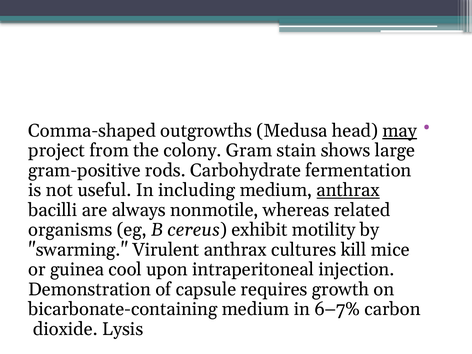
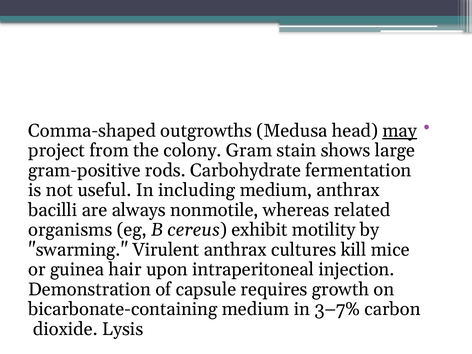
anthrax underline: present -> none (348, 190)
cool: cool -> hair (125, 270)
6–7%: 6–7% -> 3–7% (337, 309)
